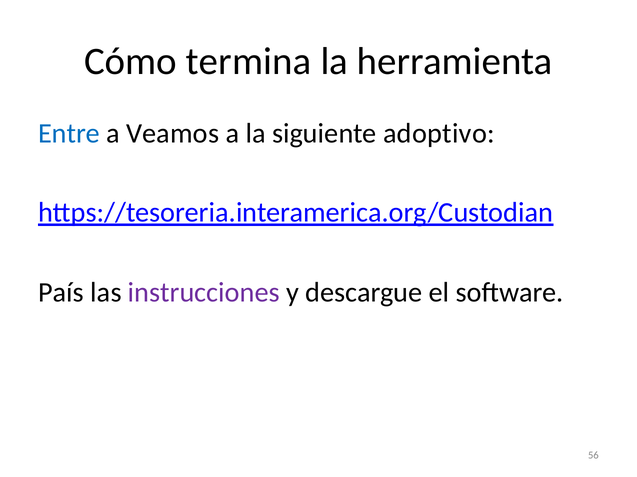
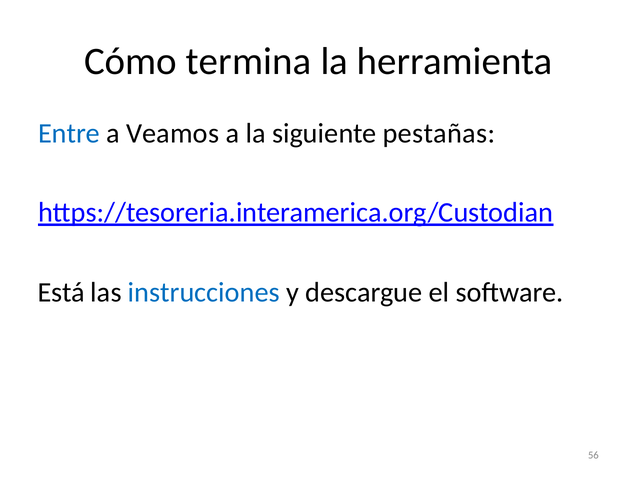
adoptivo: adoptivo -> pestañas (439, 134)
País: País -> Está (61, 293)
instrucciones colour: purple -> blue (204, 293)
